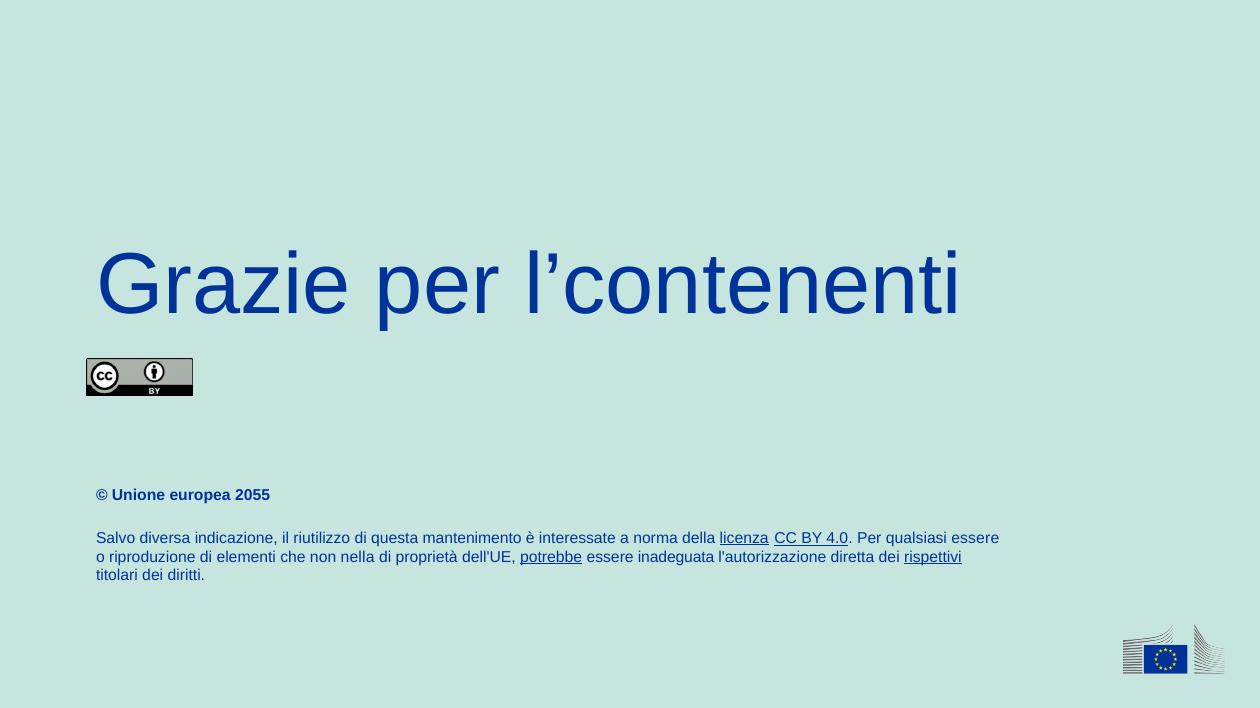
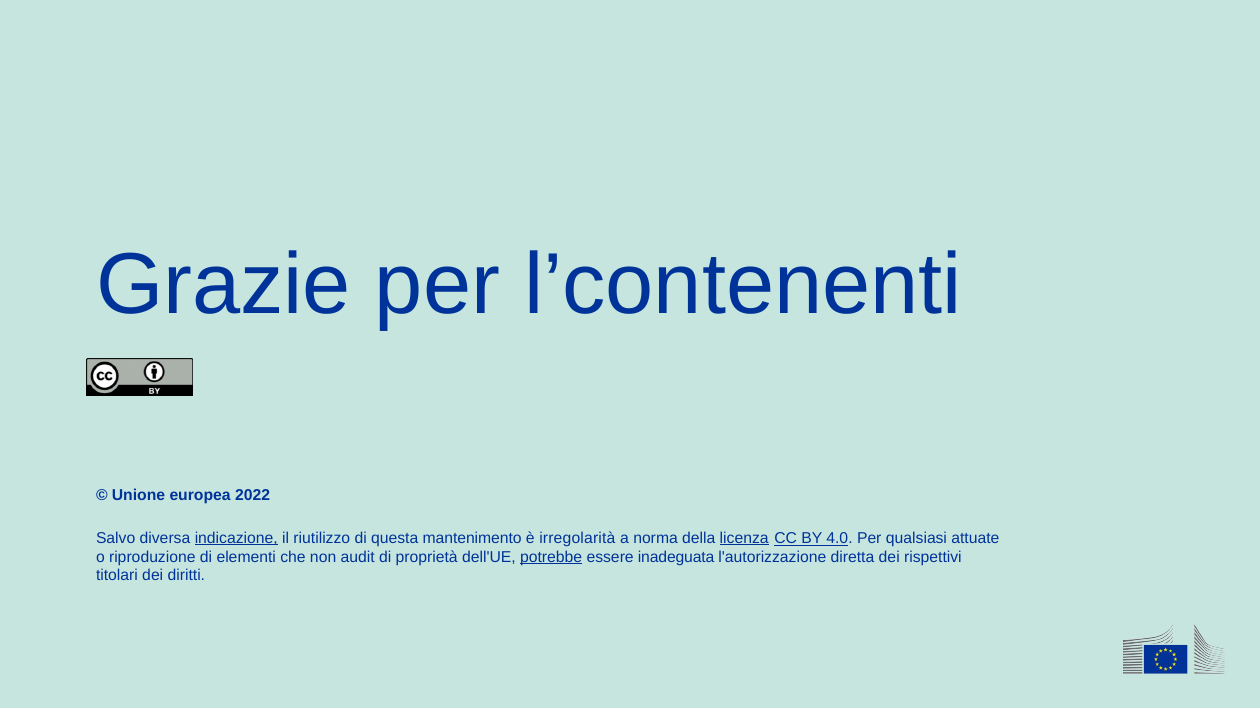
2055: 2055 -> 2022 (253, 496)
indicazione underline: none -> present (236, 539)
interessate: interessate -> irregolarità (577, 539)
qualsiasi essere: essere -> attuate (975, 539)
nella: nella -> audit (358, 557)
rispettivi underline: present -> none (933, 557)
